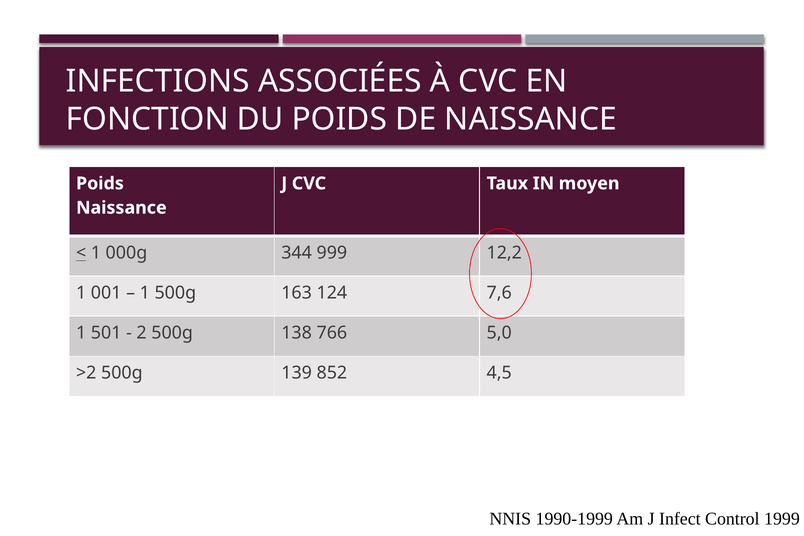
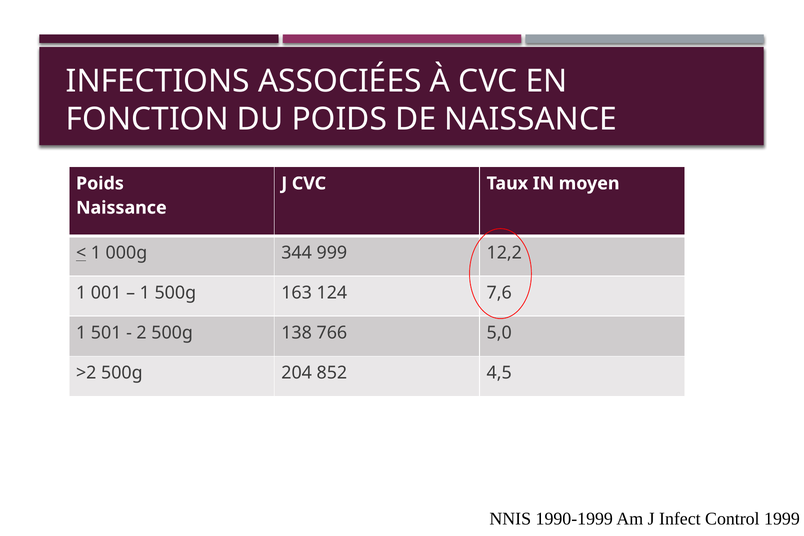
139: 139 -> 204 (297, 373)
